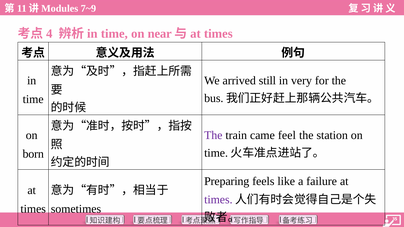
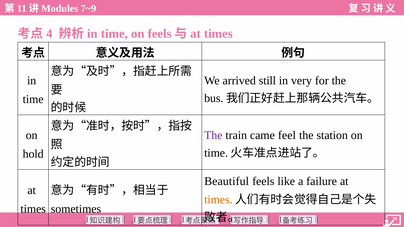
on near: near -> feels (160, 34)
born: born -> hold (33, 154)
Preparing: Preparing -> Beautiful (227, 181)
times colour: purple -> orange (218, 200)
